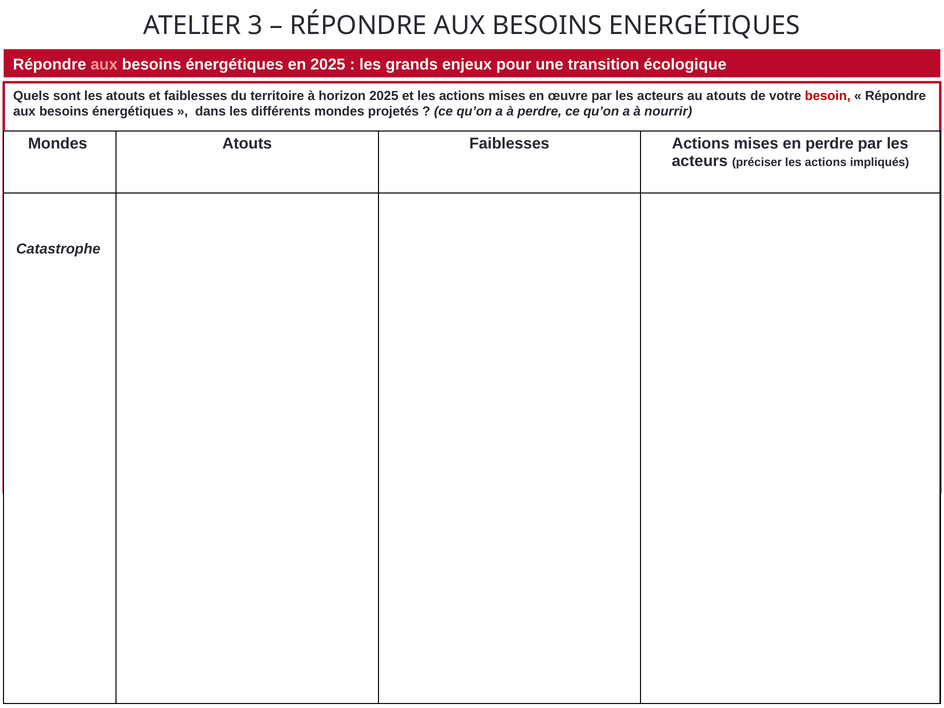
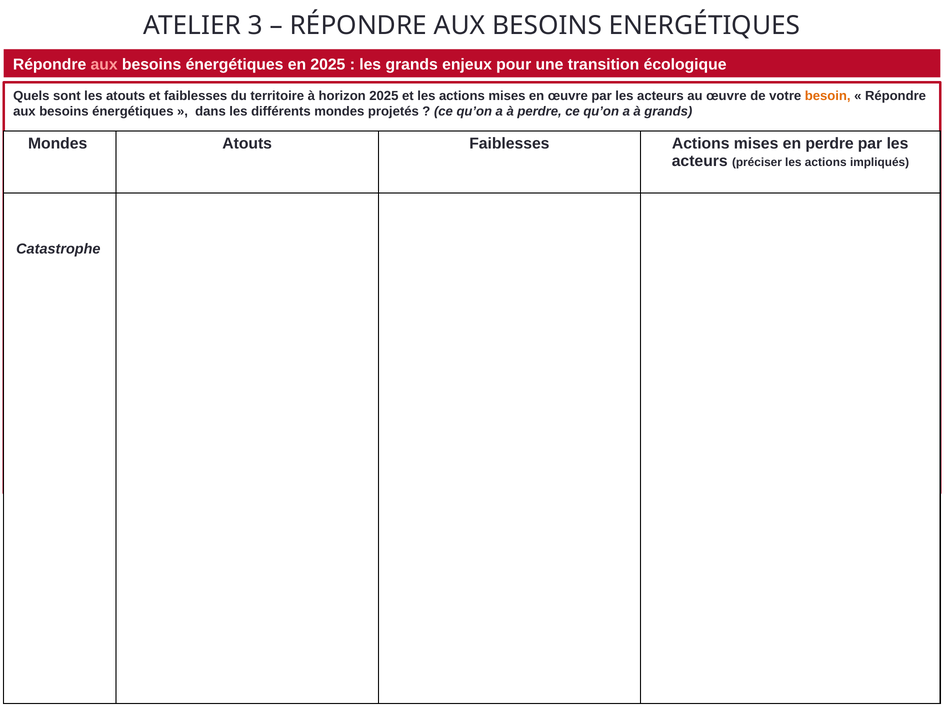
au atouts: atouts -> œuvre (726, 96)
besoin colour: red -> orange (828, 96)
à nourrir: nourrir -> grands (668, 112)
